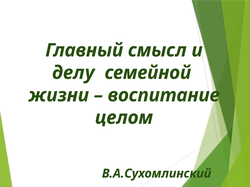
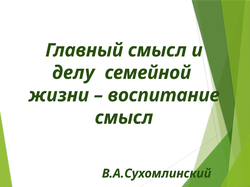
целом: целом -> смысл (124, 118)
